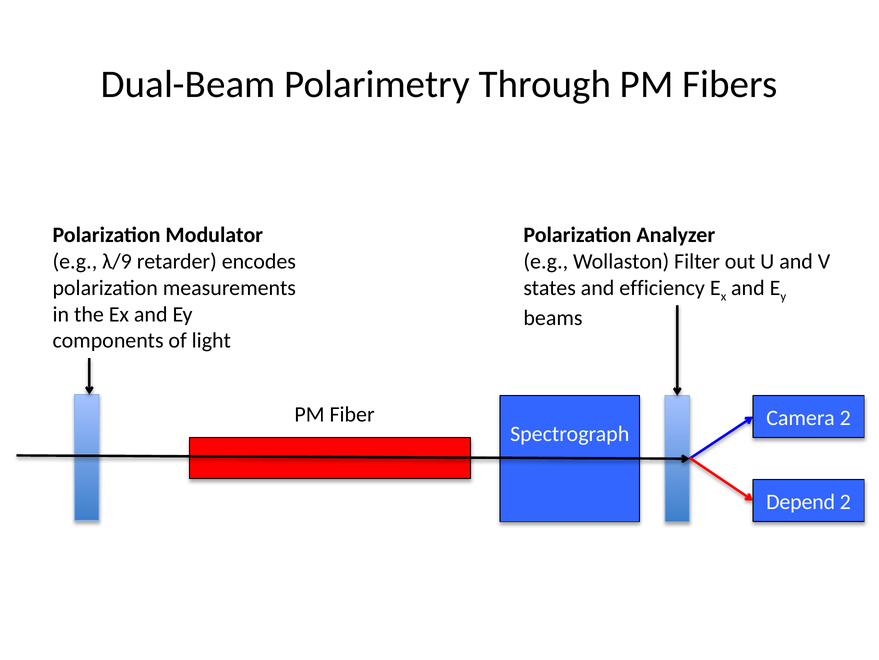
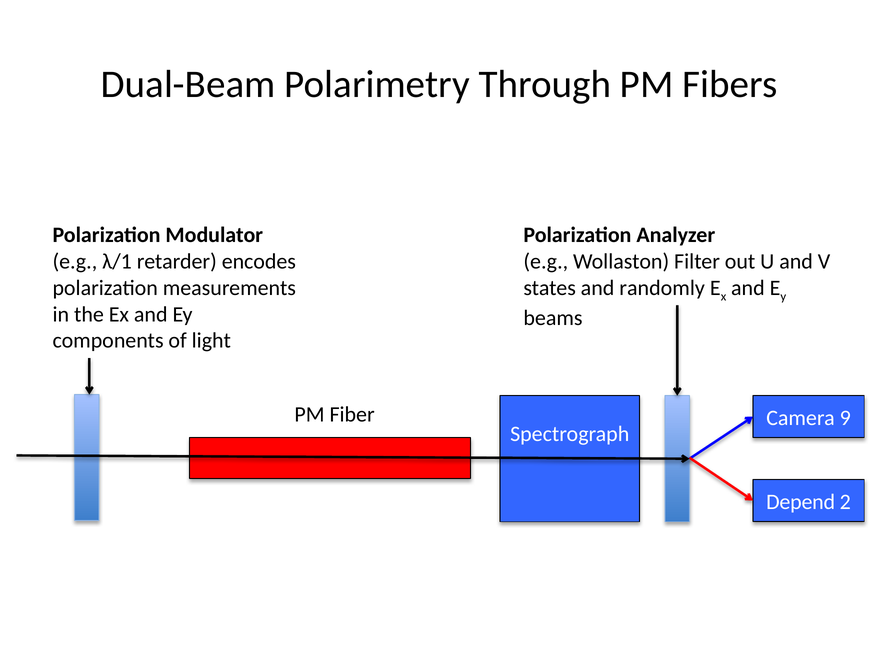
λ/9: λ/9 -> λ/1 (117, 261)
efficiency: efficiency -> randomly (662, 287)
Camera 2: 2 -> 9 (845, 418)
